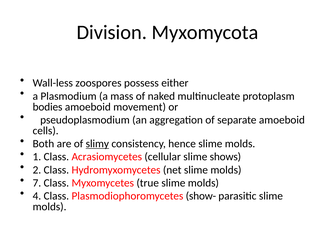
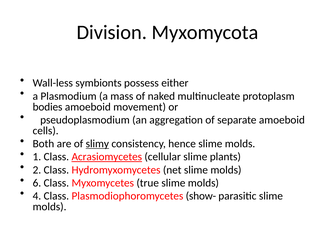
zoospores: zoospores -> symbionts (98, 83)
Acrasiomycetes underline: none -> present (107, 157)
shows: shows -> plants (225, 157)
7: 7 -> 6 (37, 183)
